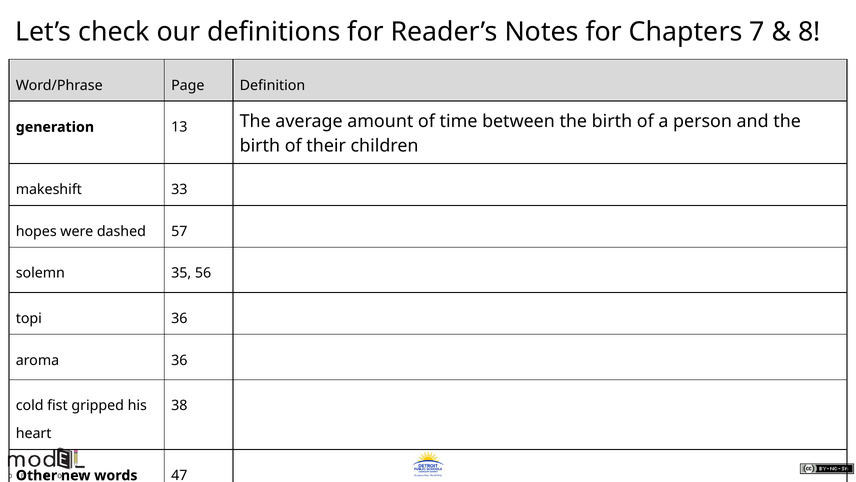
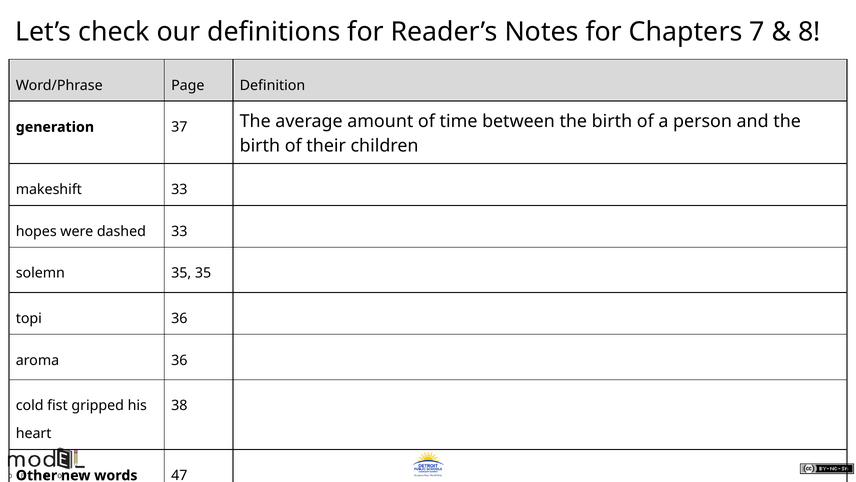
13: 13 -> 37 (179, 127)
dashed 57: 57 -> 33 (179, 231)
35 56: 56 -> 35 (203, 273)
